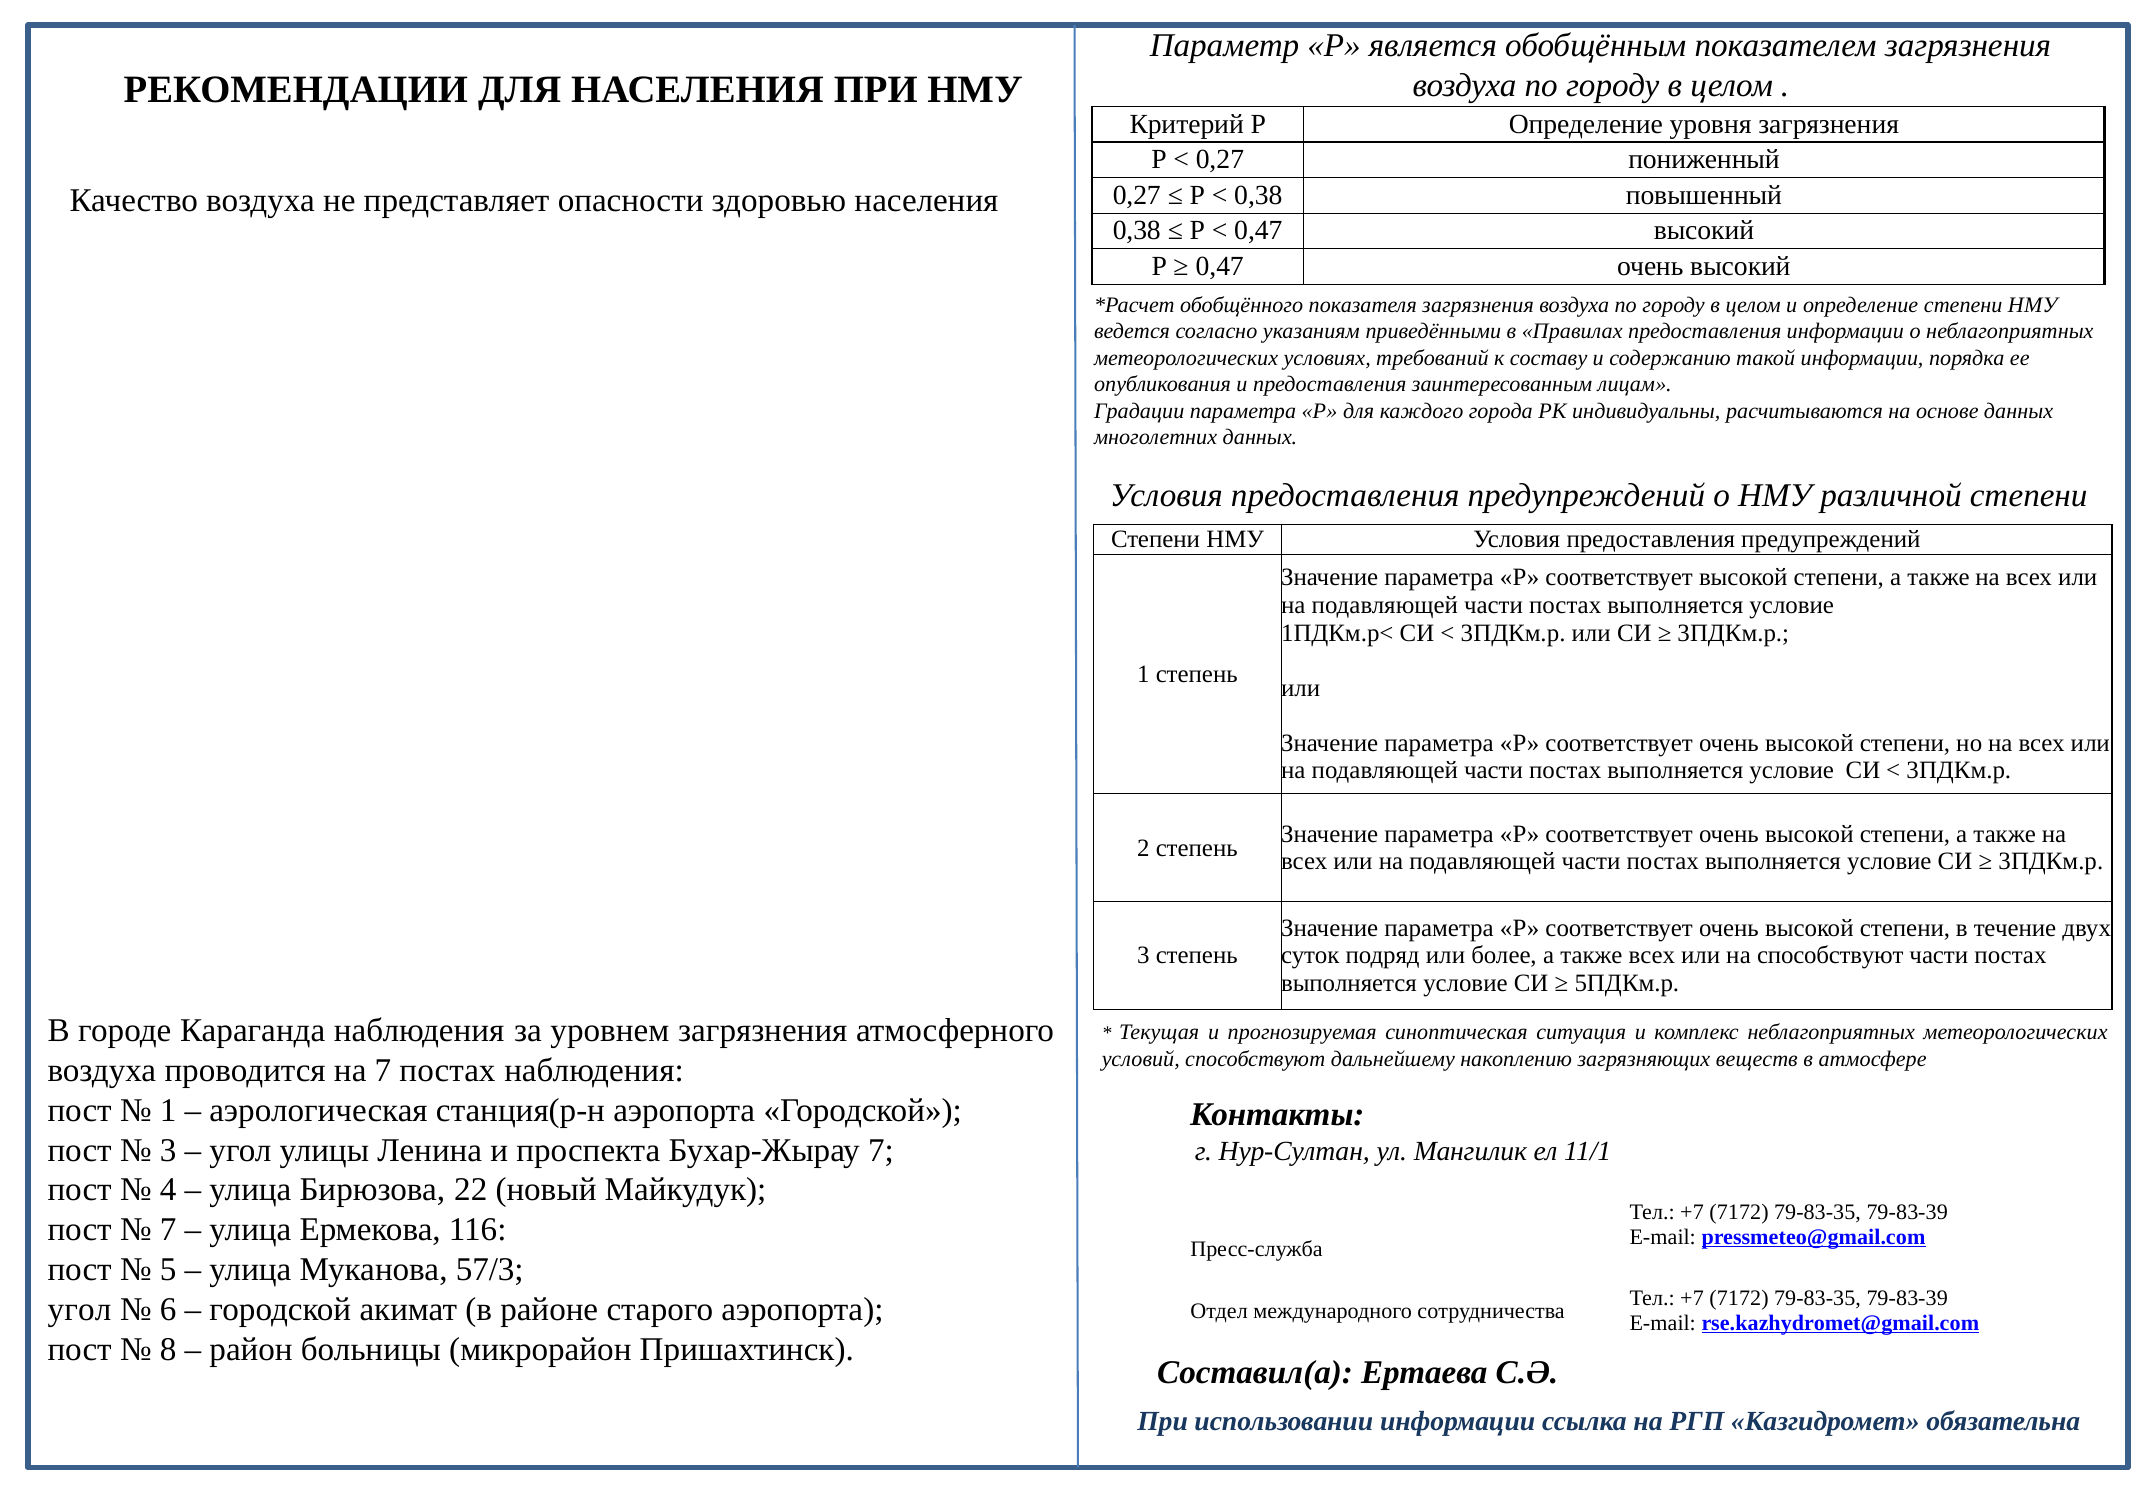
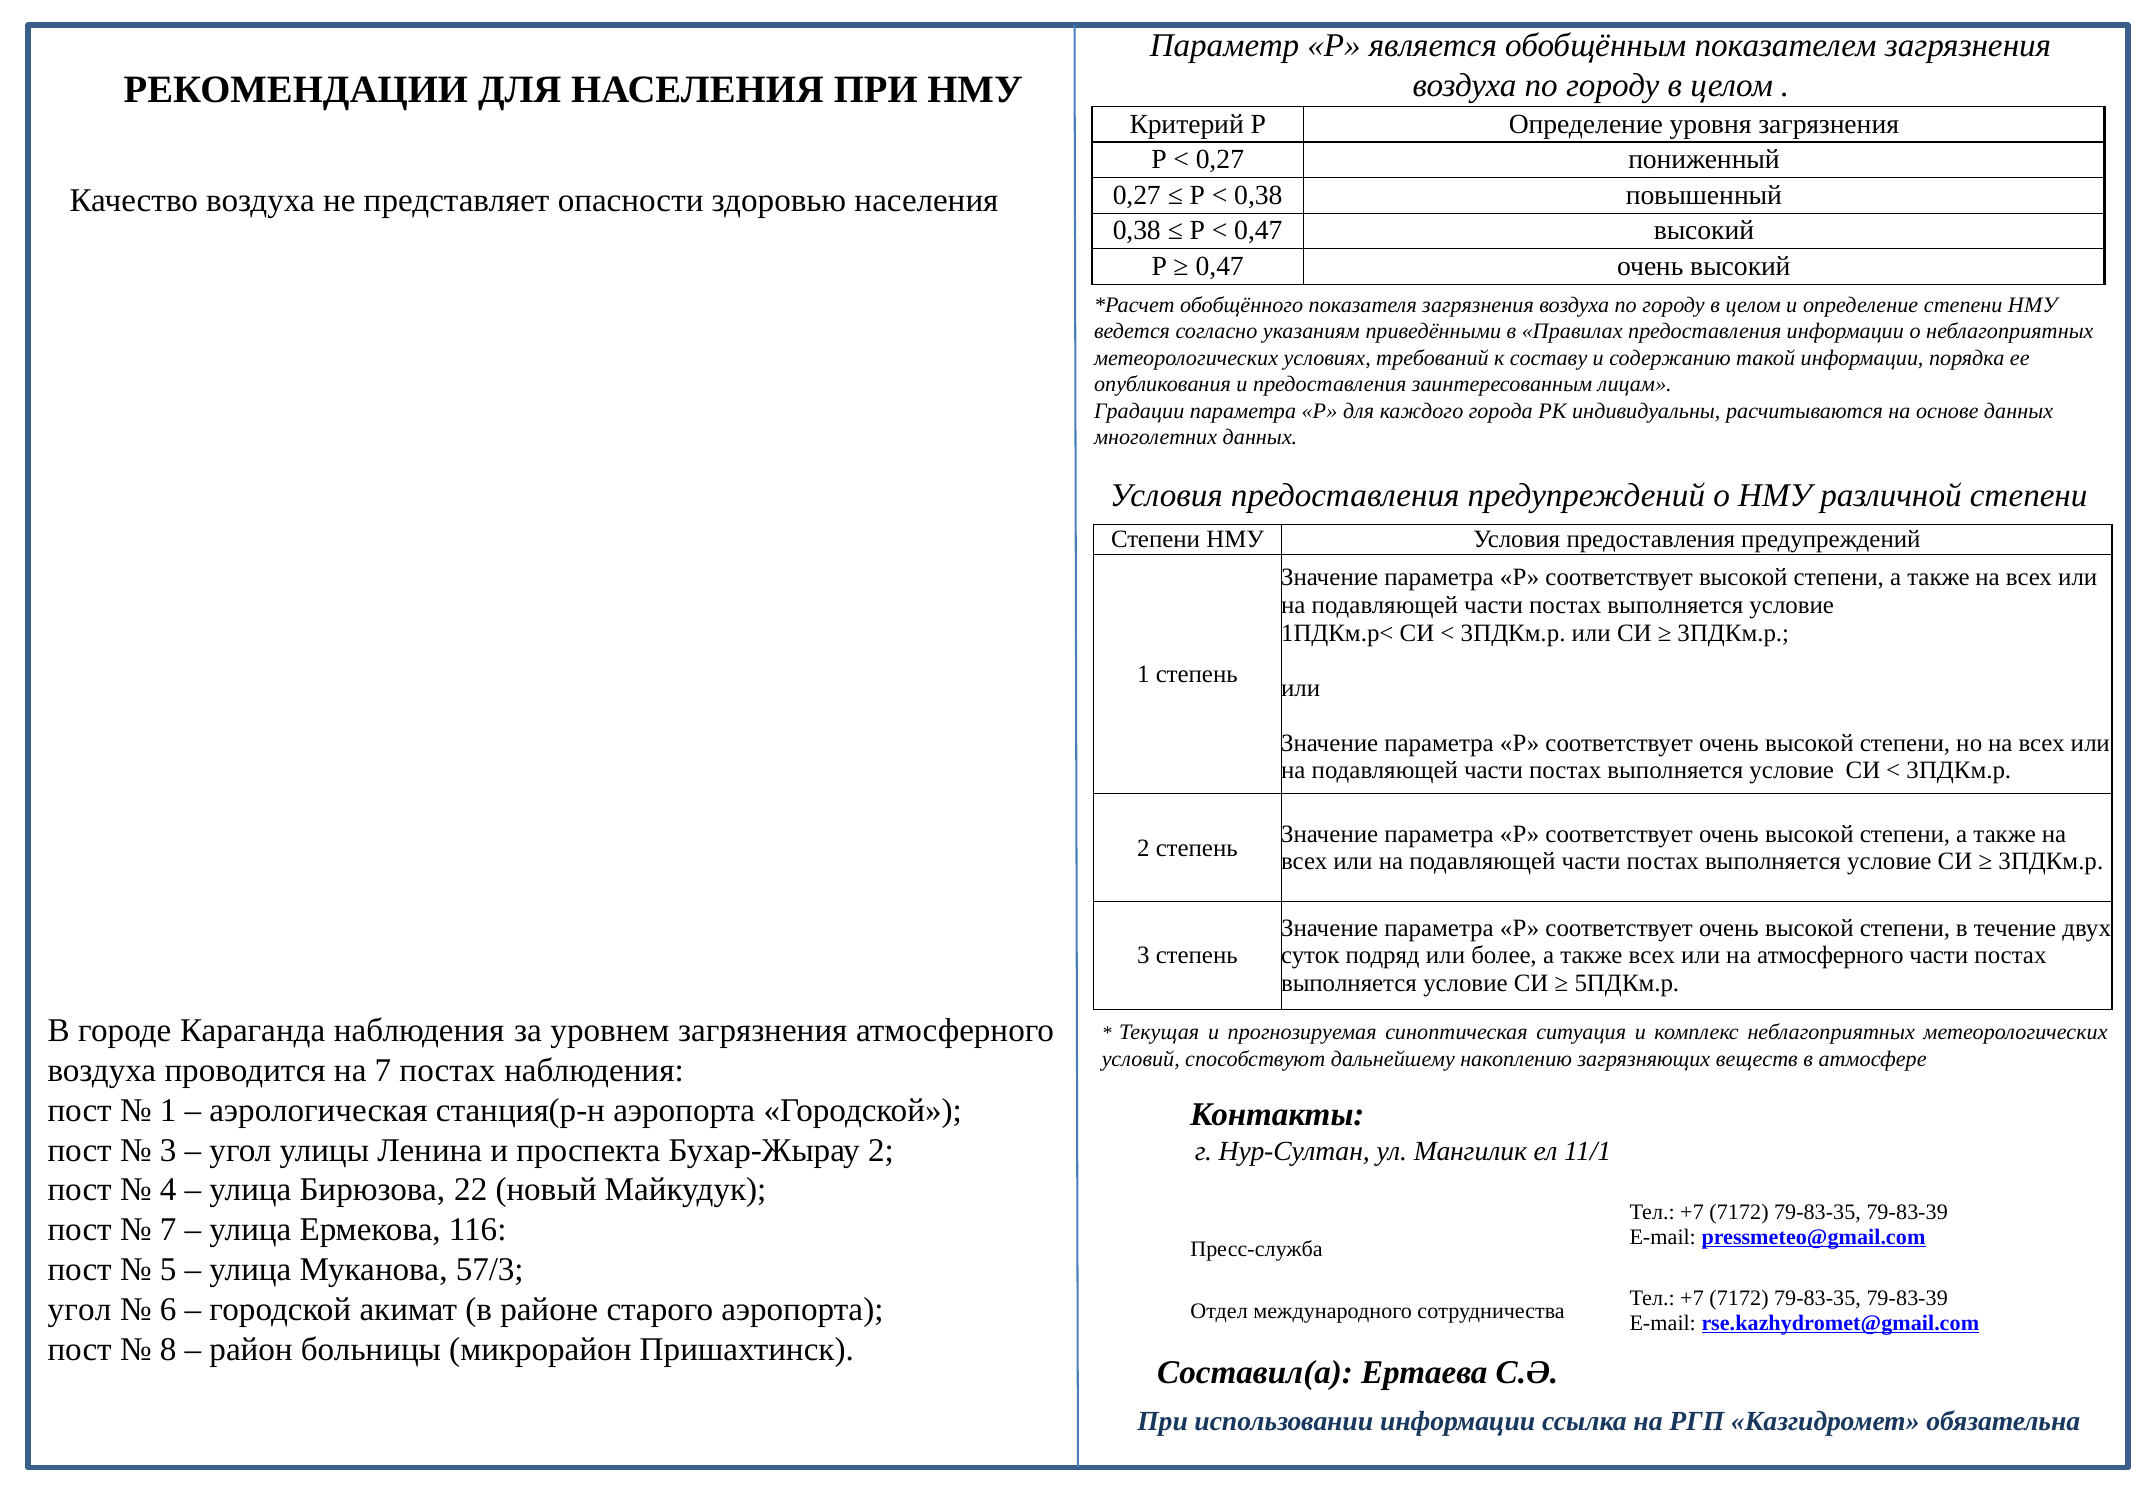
на способствуют: способствуют -> атмосферного (1830, 956)
Бухар-Жырау 7: 7 -> 2 (881, 1150)
